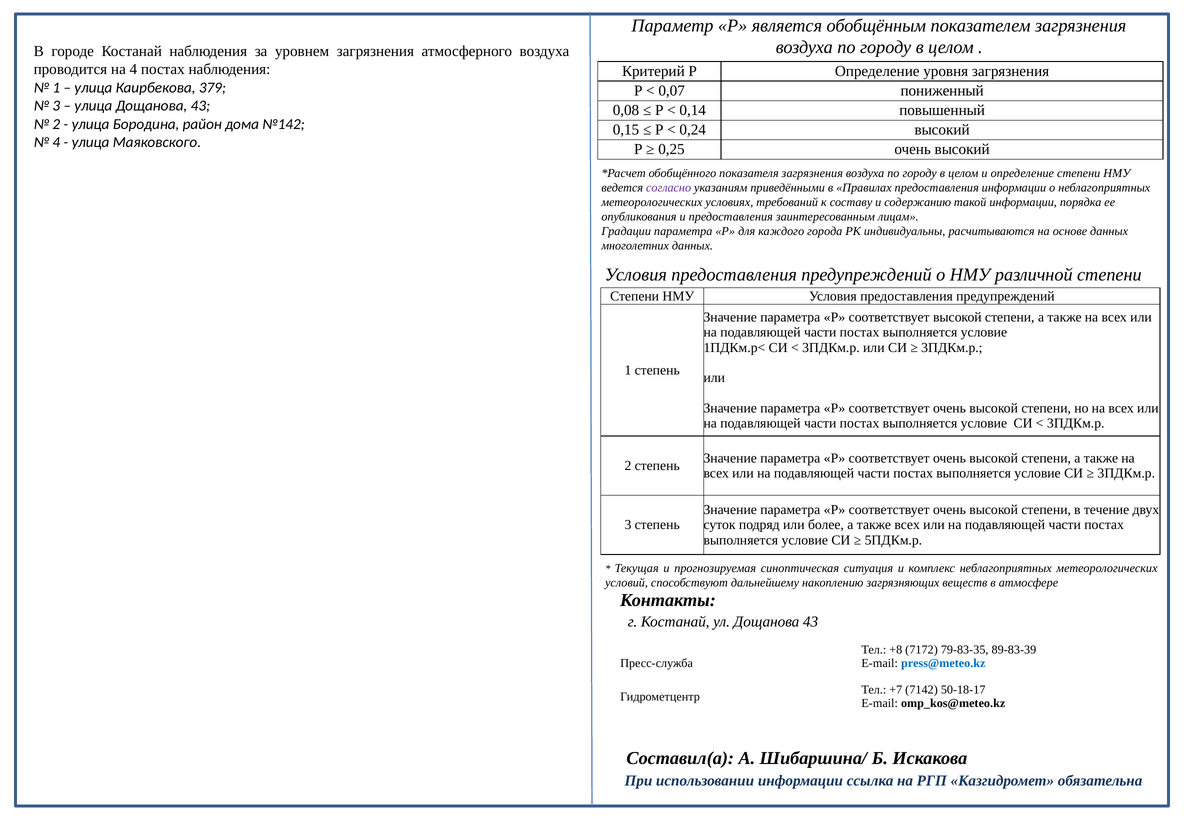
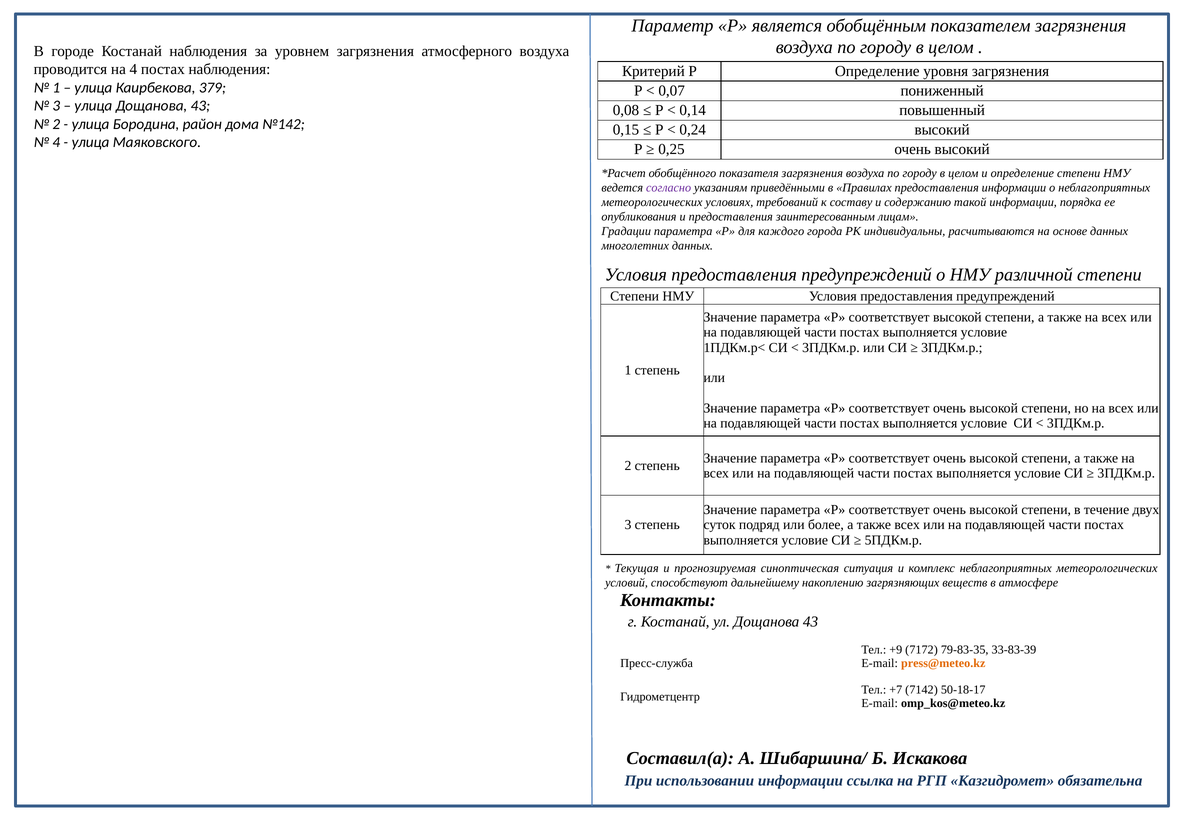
+8: +8 -> +9 (896, 650)
89-83-39: 89-83-39 -> 33-83-39 (1014, 650)
press@meteo.kz colour: blue -> orange (943, 663)
